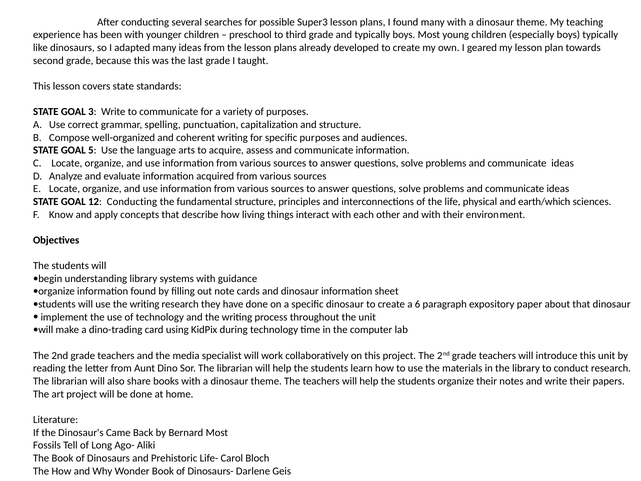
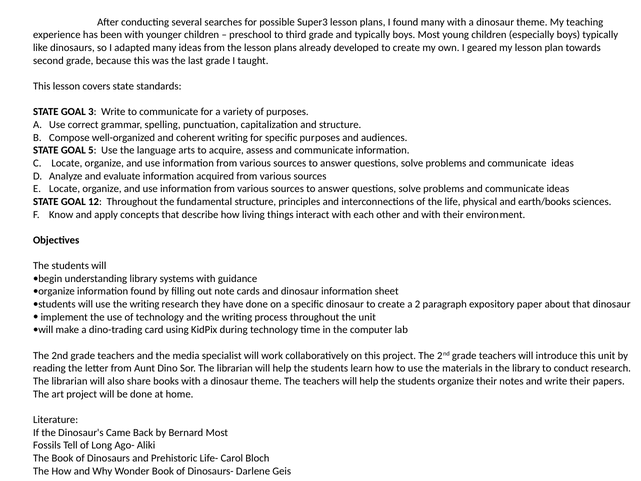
12 Conducting: Conducting -> Throughout (132, 202)
earth/which: earth/which -> earth/books (544, 202)
6: 6 -> 2 (418, 304)
